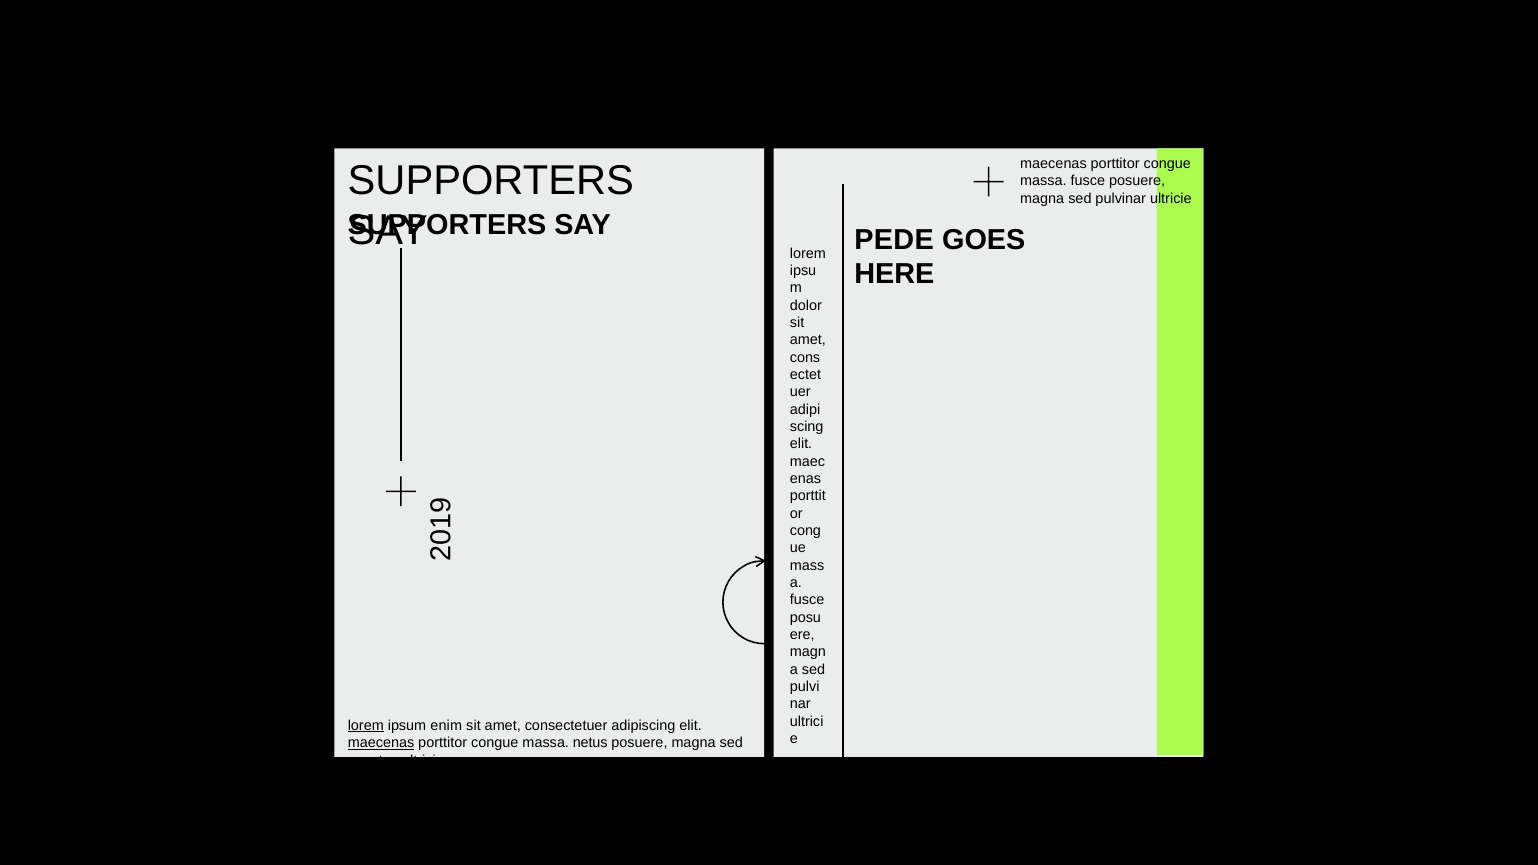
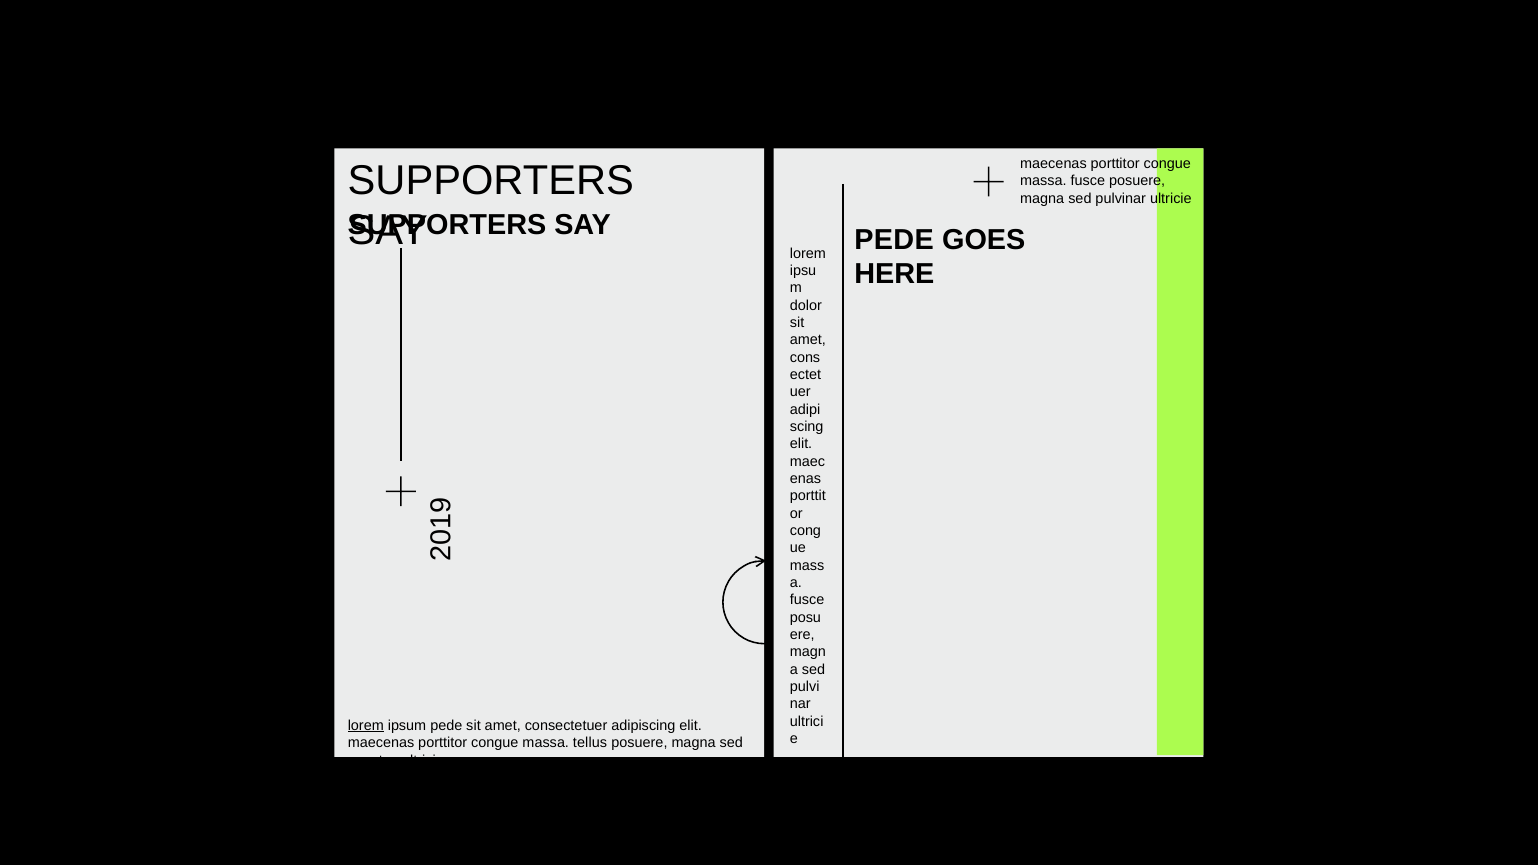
ipsum enim: enim -> pede (446, 726)
maecenas underline: present -> none (381, 743)
netus: netus -> tellus (590, 743)
